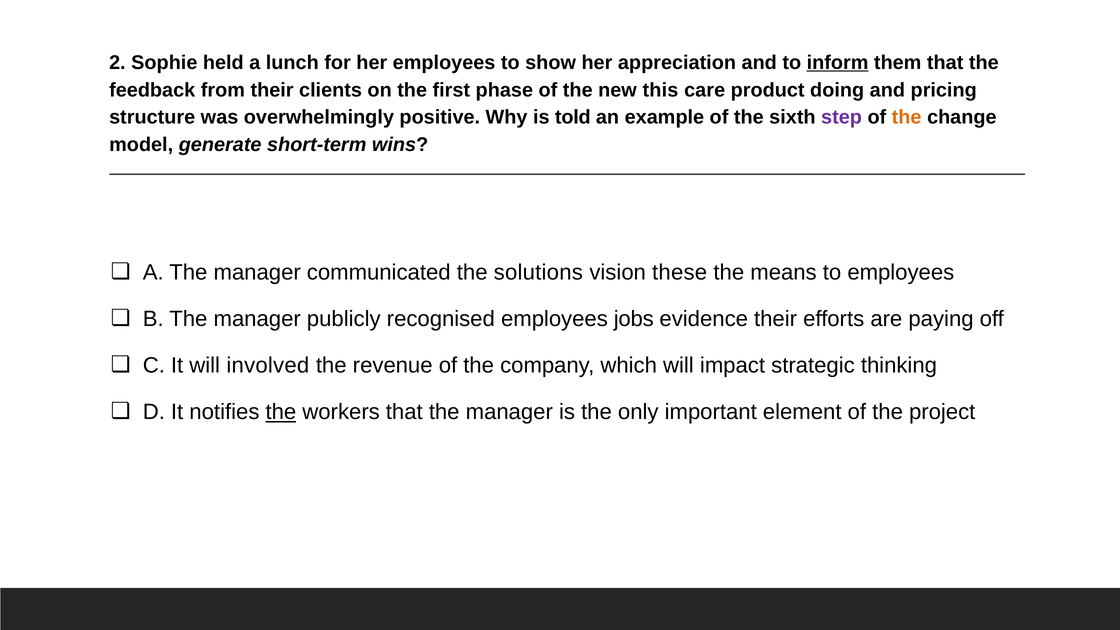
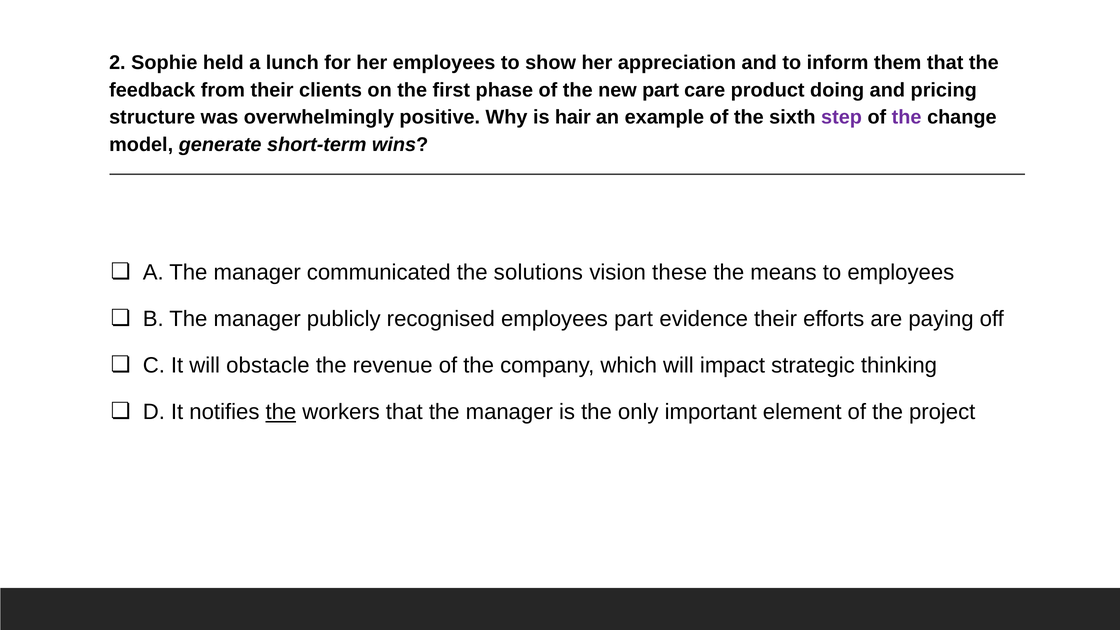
inform underline: present -> none (838, 63)
new this: this -> part (661, 90)
told: told -> hair (573, 117)
the colour: orange -> purple (907, 117)
employees jobs: jobs -> part (634, 319)
involved: involved -> obstacle (268, 366)
